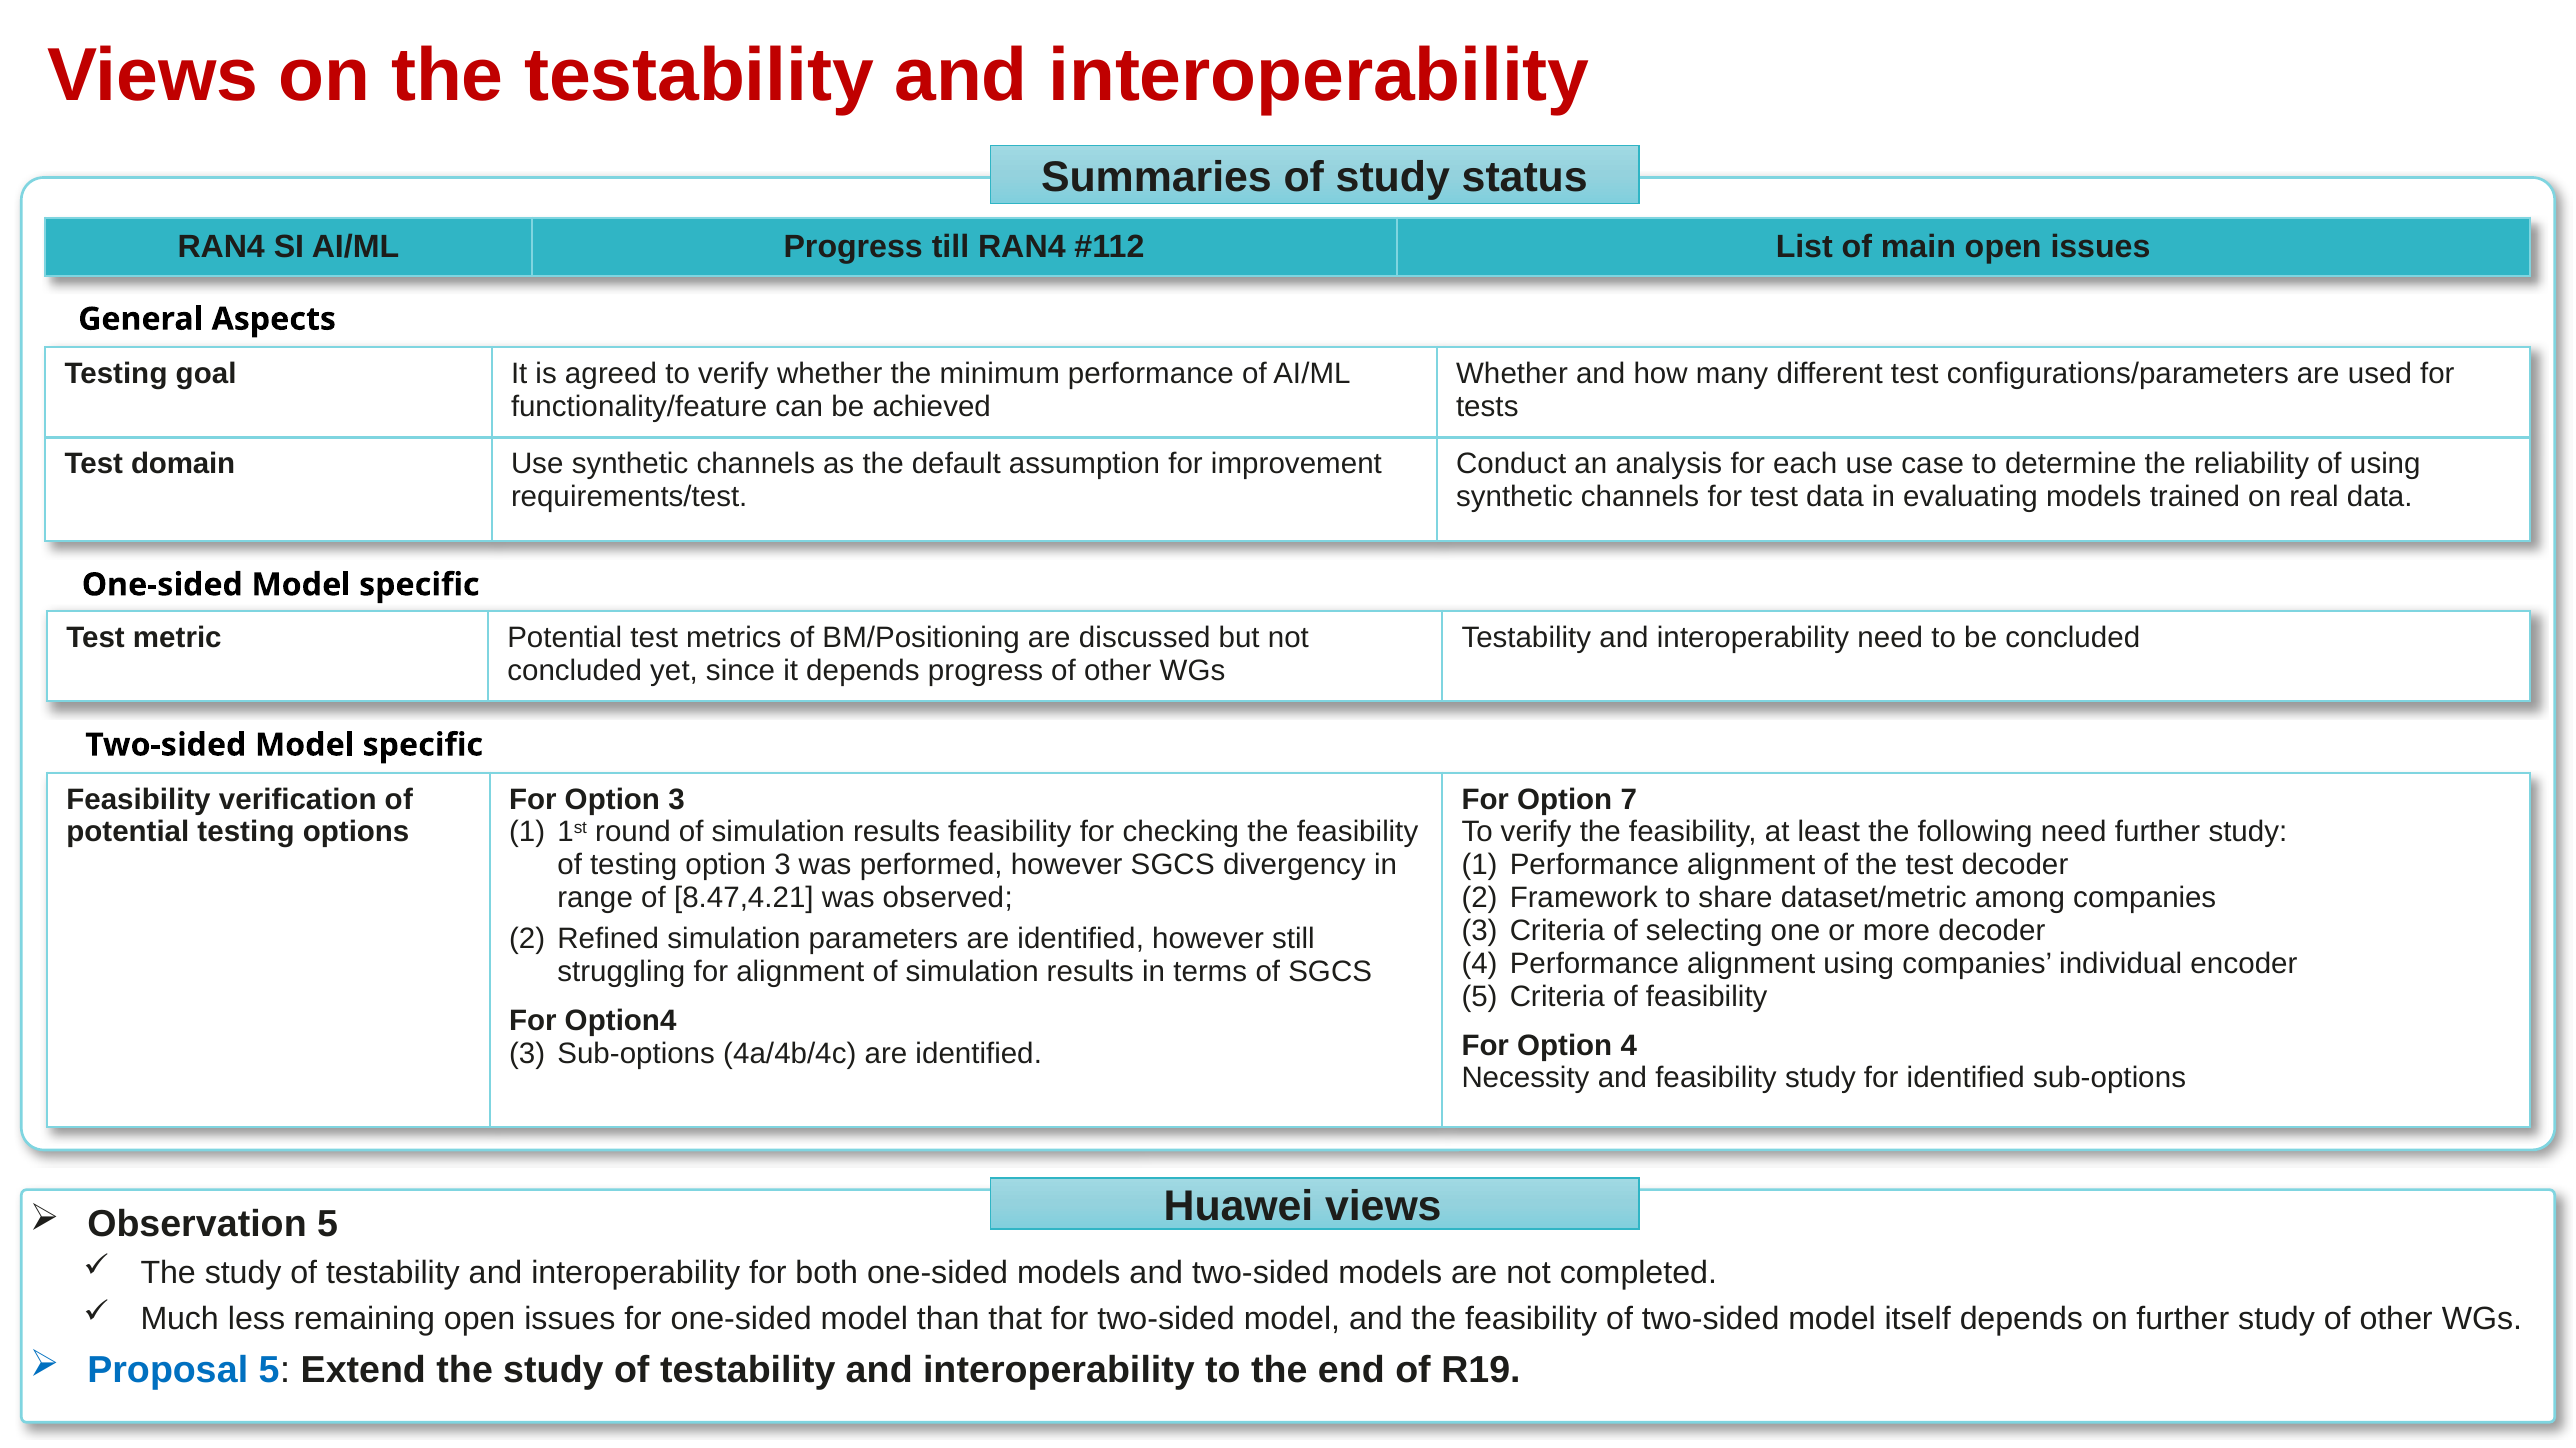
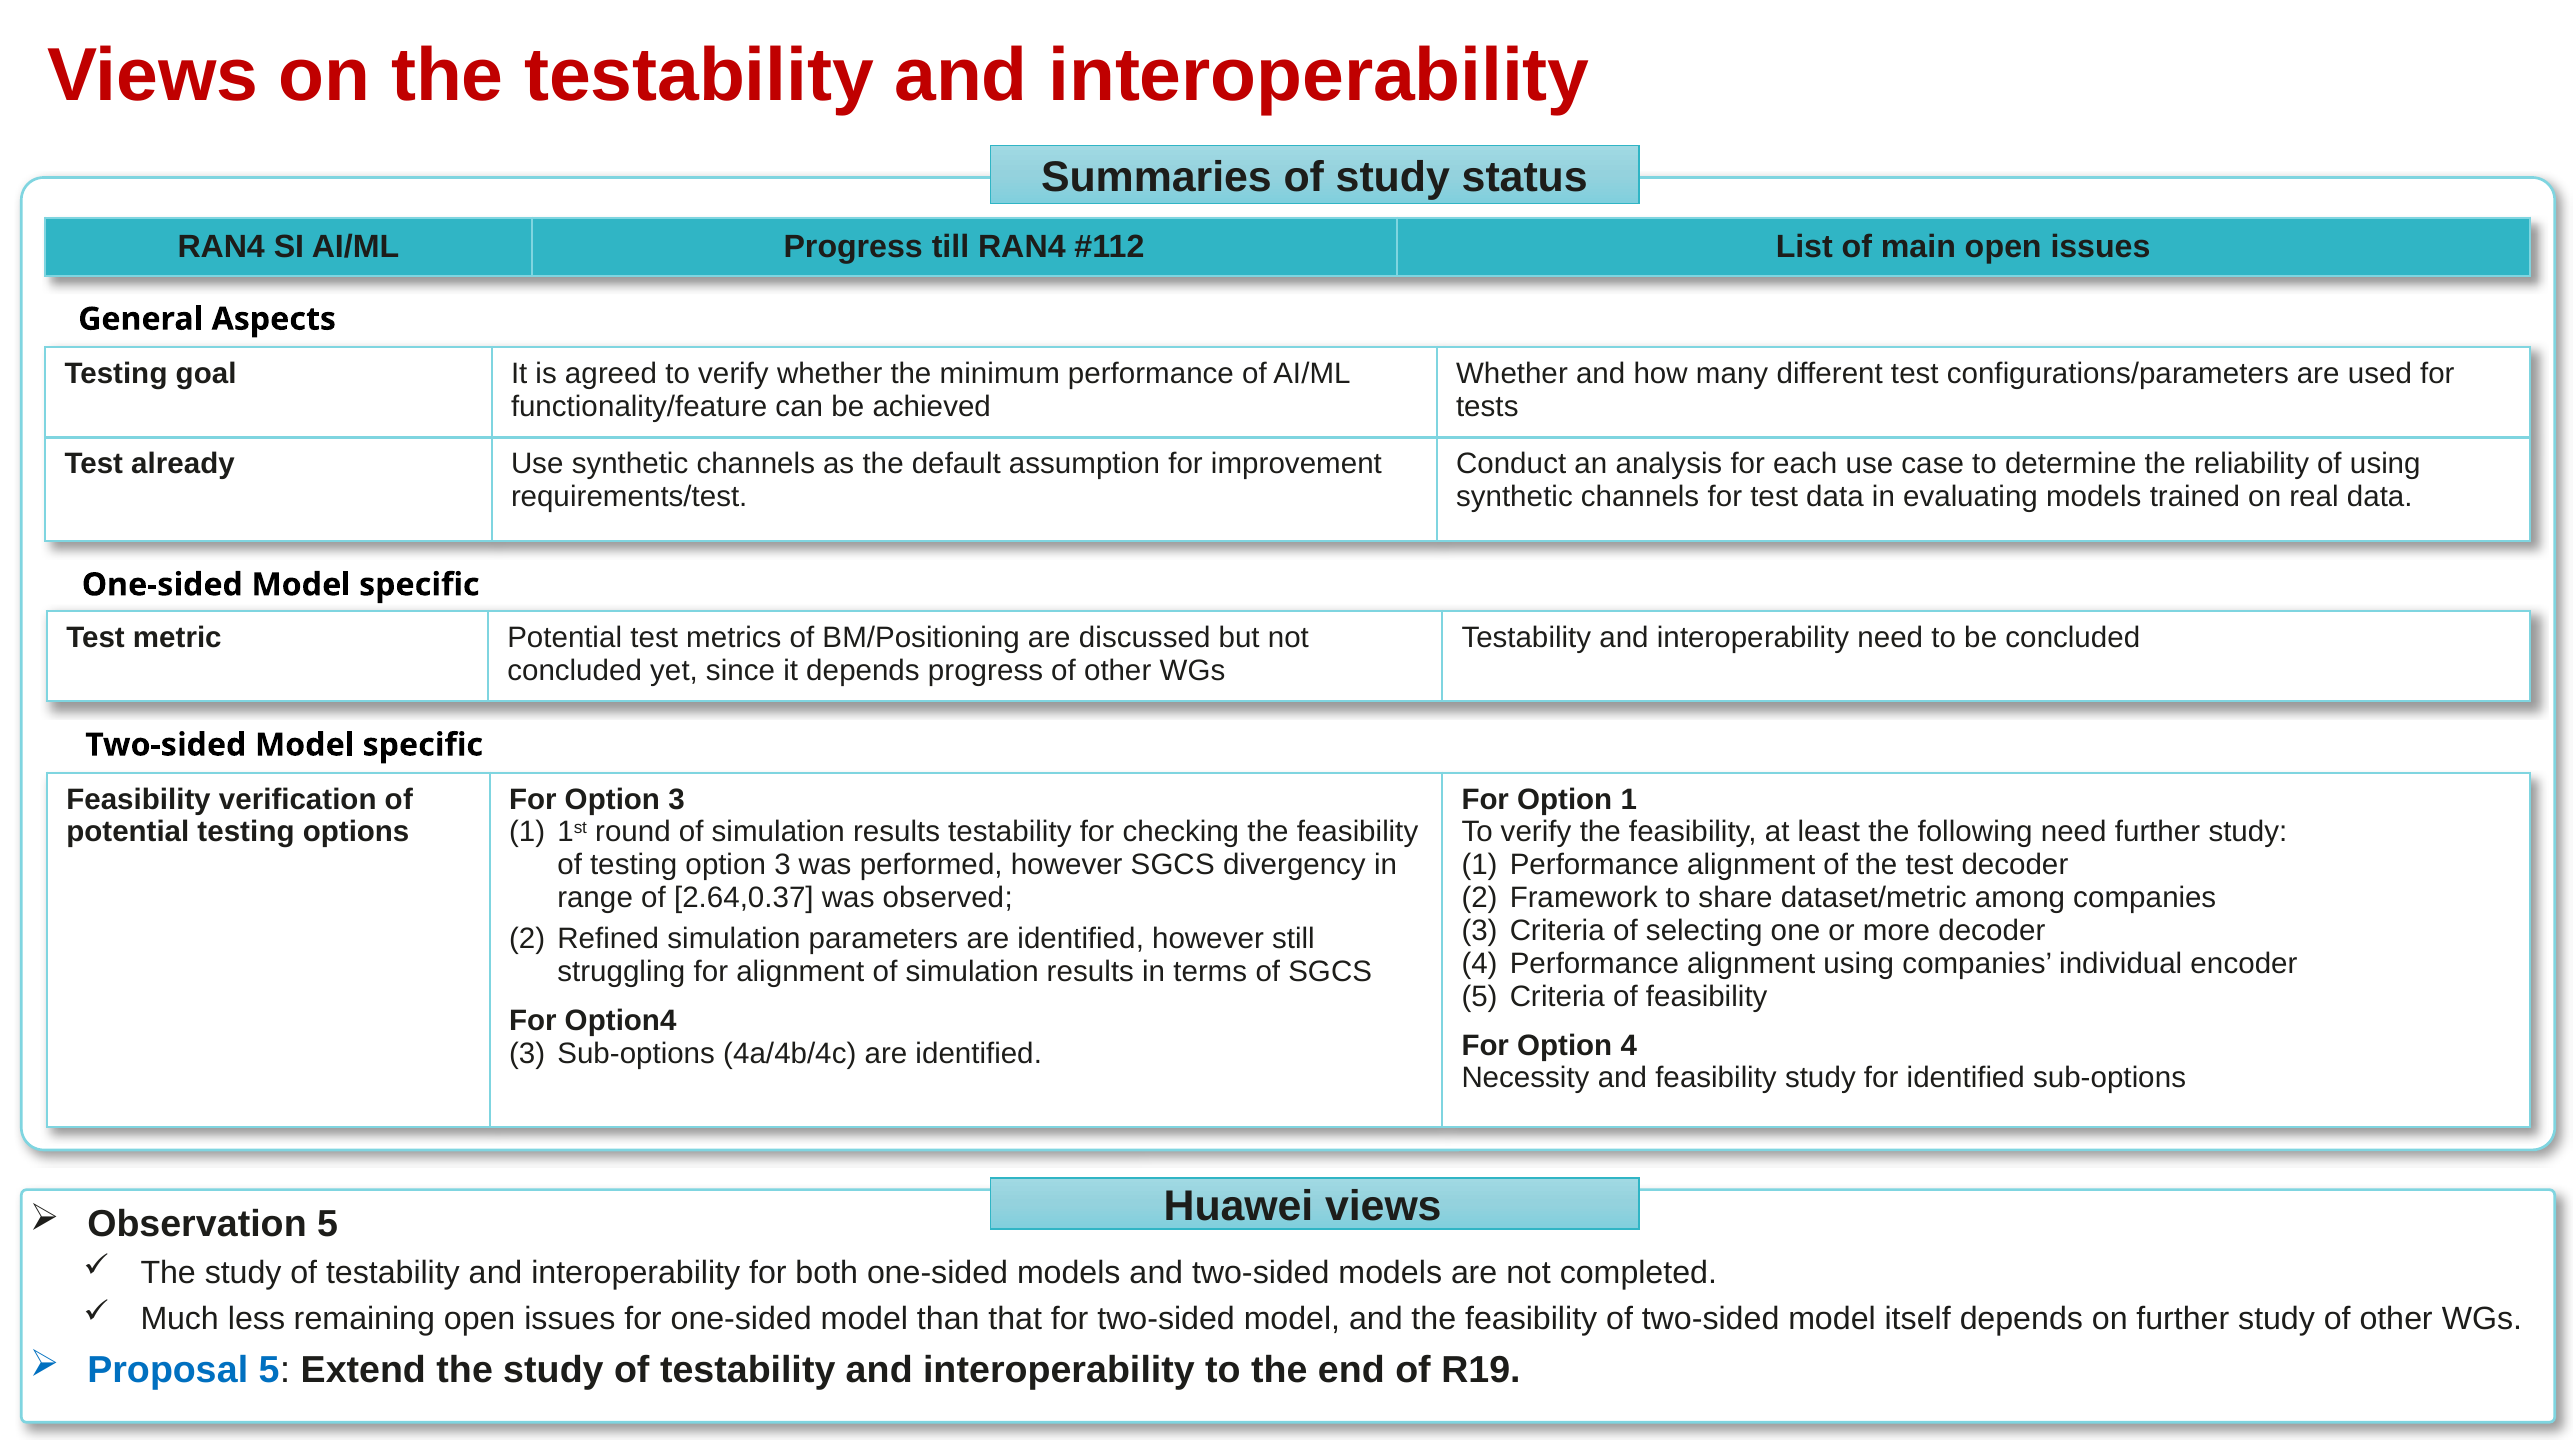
domain: domain -> already (183, 464)
Option 7: 7 -> 1 (1629, 800)
results feasibility: feasibility -> testability (1010, 832)
8.47,4.21: 8.47,4.21 -> 2.64,0.37 (744, 898)
